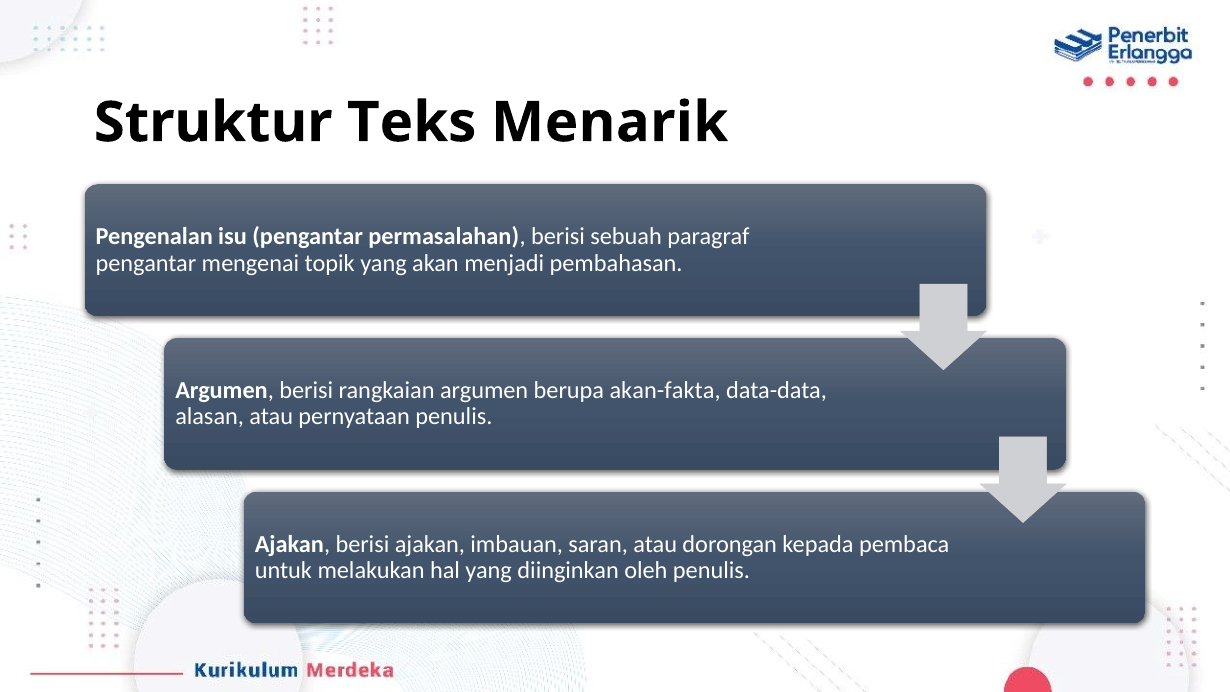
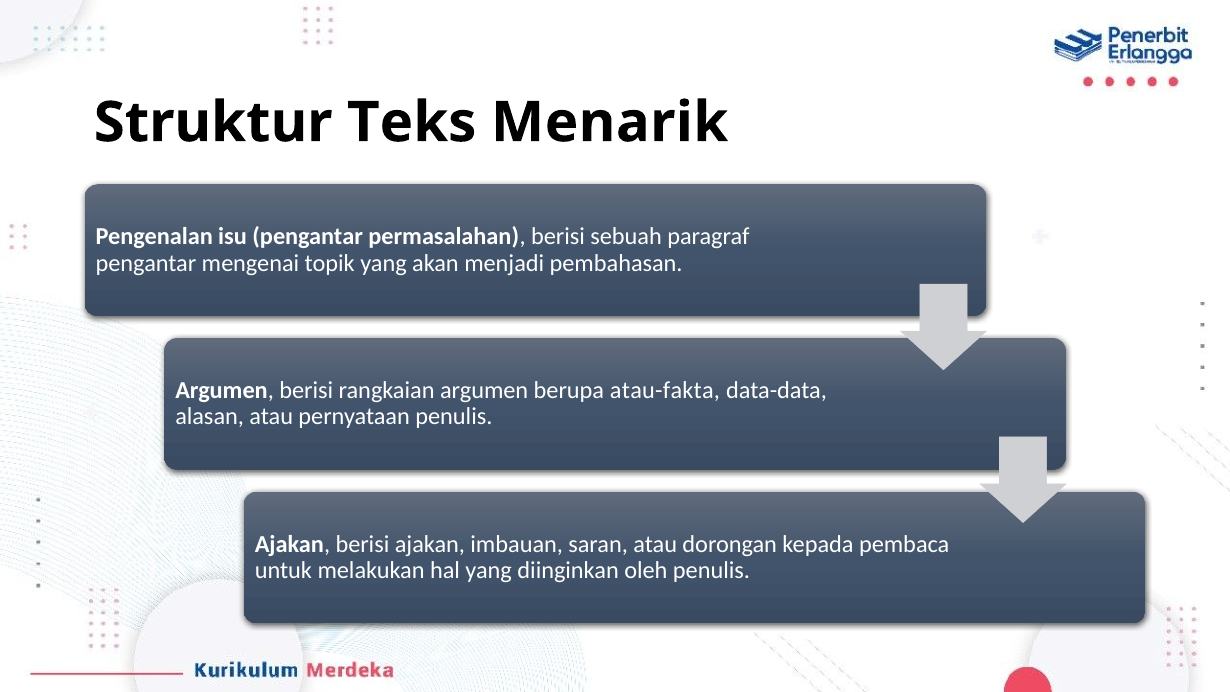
akan-fakta: akan-fakta -> atau-fakta (665, 390)
